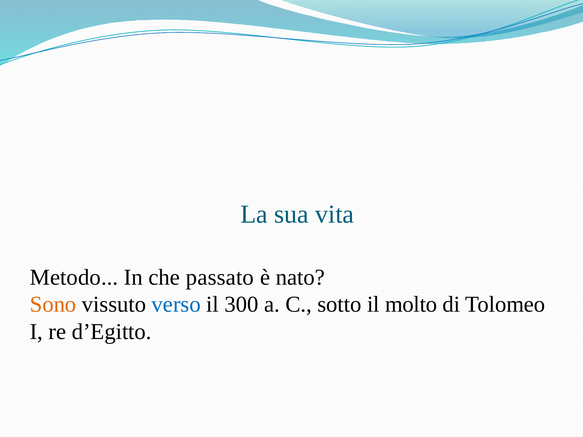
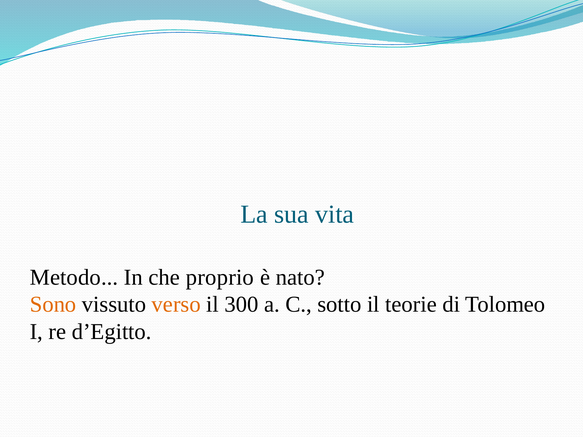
passato: passato -> proprio (220, 277)
verso colour: blue -> orange (176, 305)
molto: molto -> teorie (411, 305)
